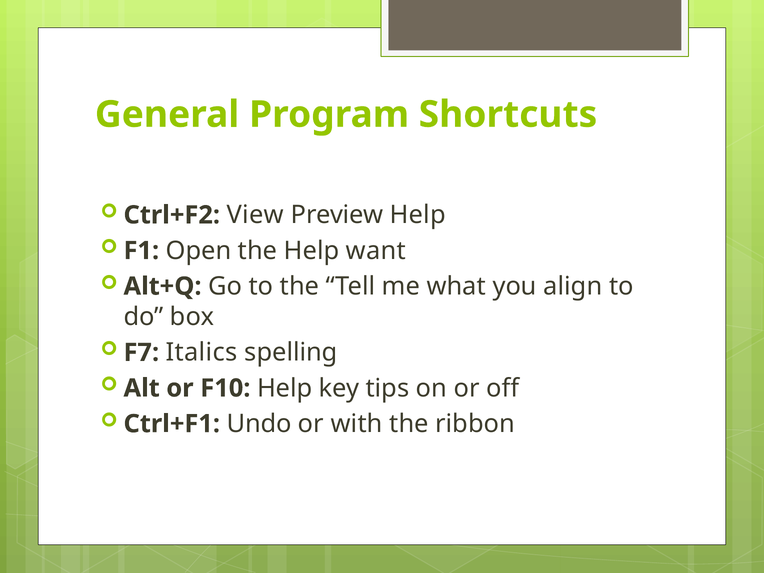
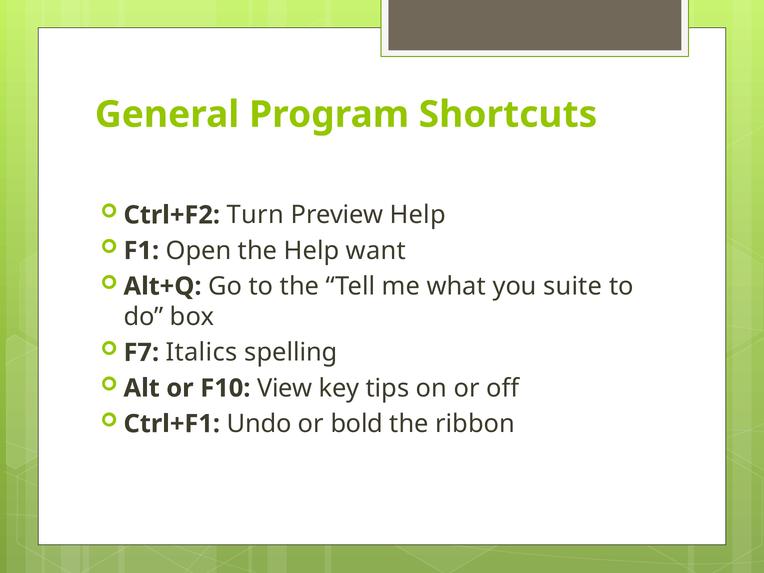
View: View -> Turn (255, 215)
align: align -> suite (573, 286)
F10 Help: Help -> View (285, 388)
with: with -> bold (357, 424)
